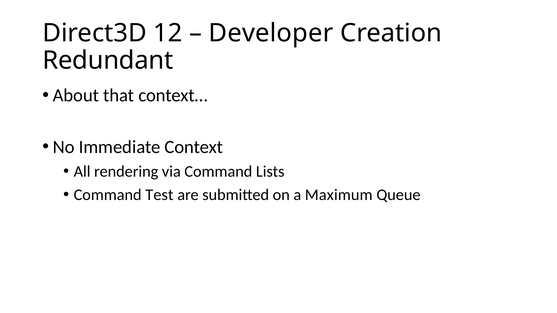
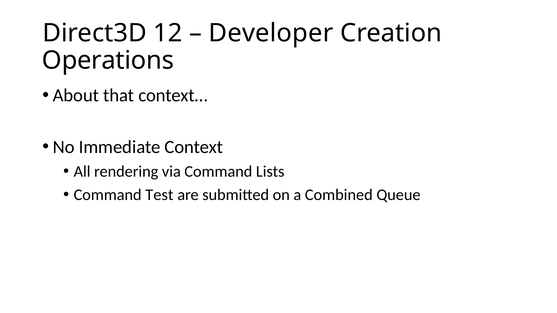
Redundant: Redundant -> Operations (108, 61)
Maximum: Maximum -> Combined (339, 195)
